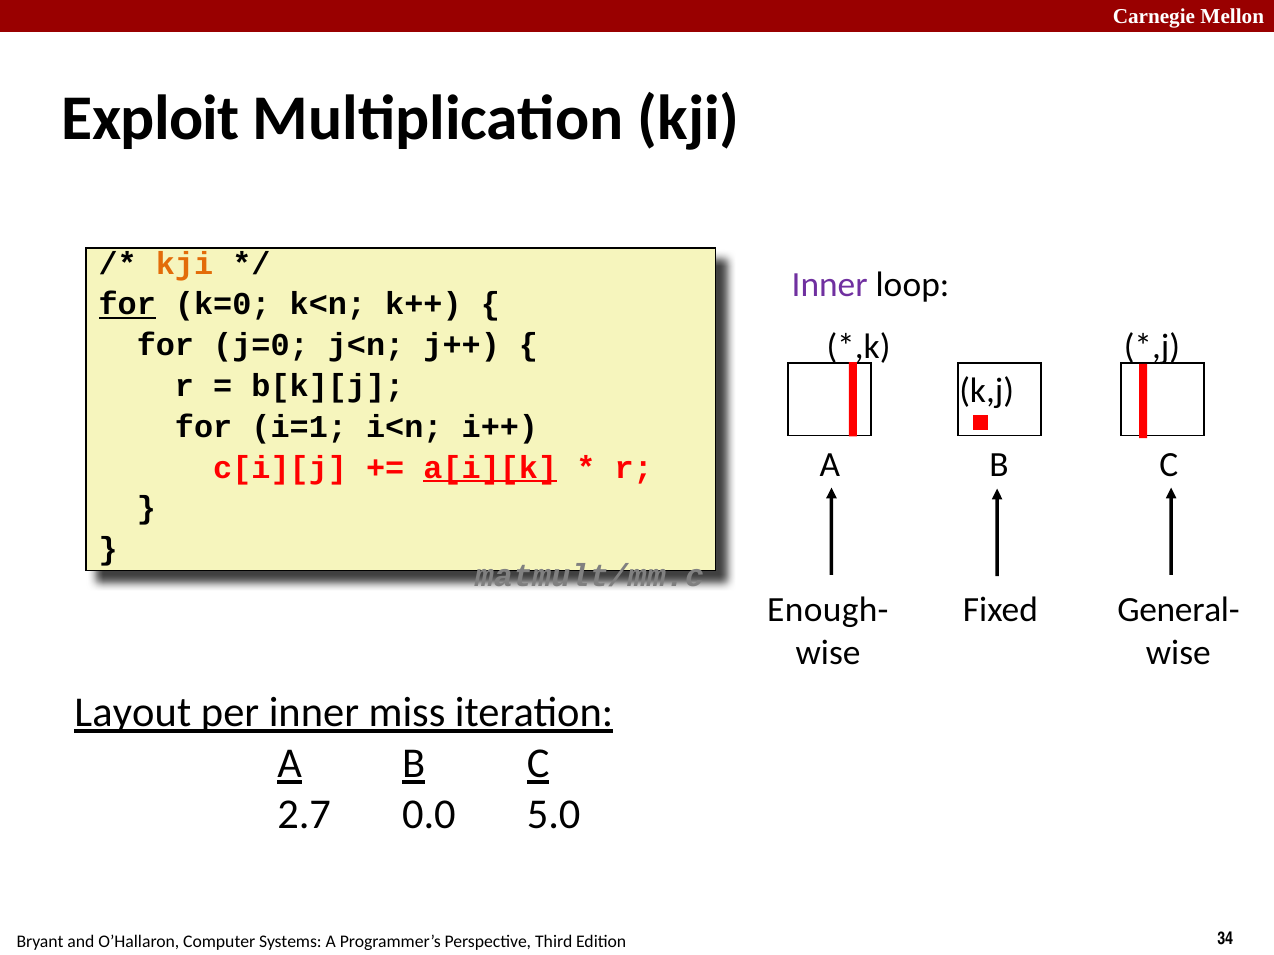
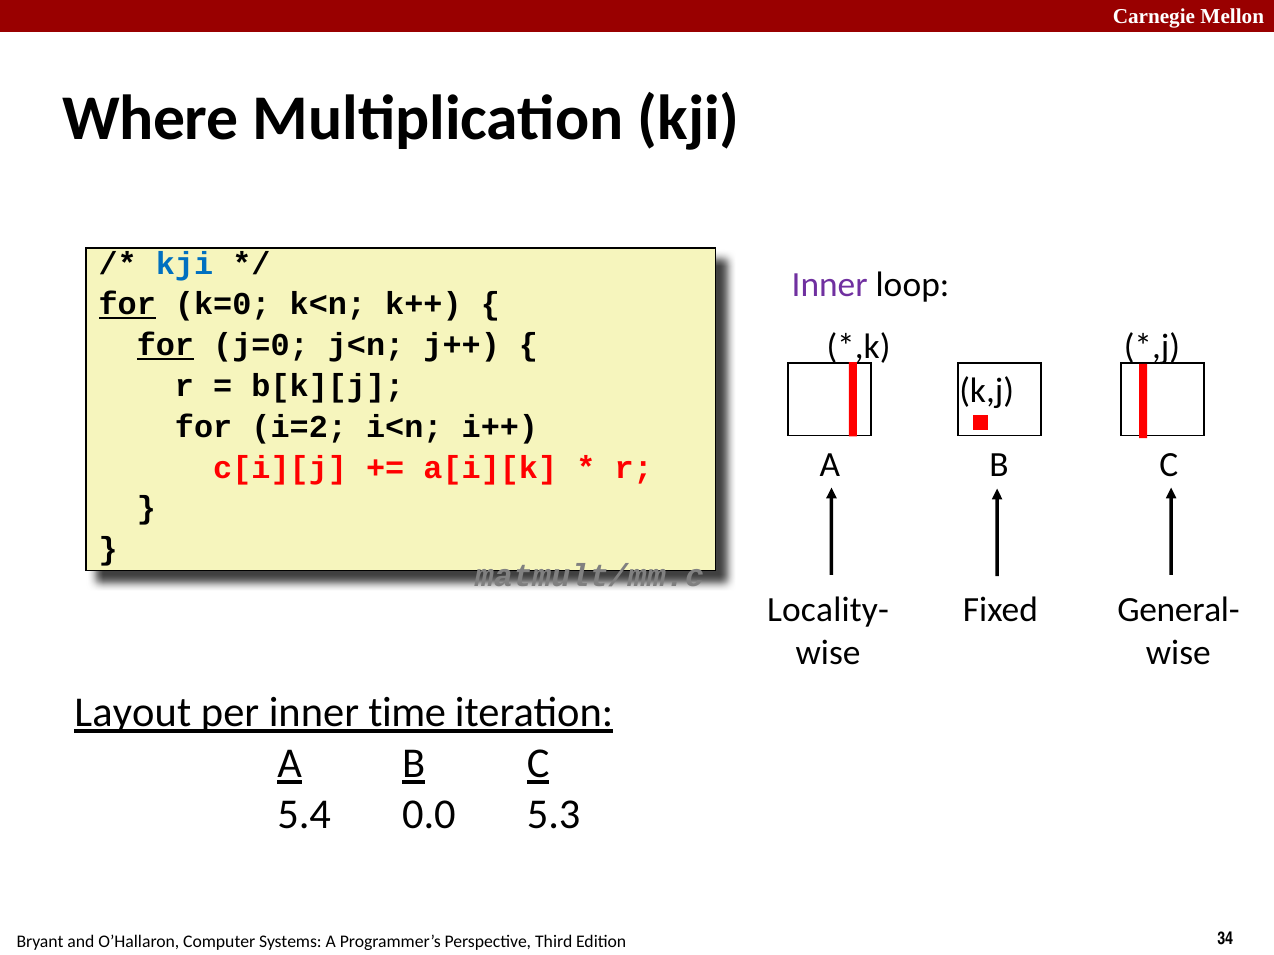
Exploit: Exploit -> Where (151, 118)
kji colour: orange -> blue (185, 264)
for underline: none -> present (165, 345)
i=1: i=1 -> i=2 (299, 427)
a[i][k underline: present -> none (490, 468)
Enough-: Enough- -> Locality- (828, 610)
miss: miss -> time (407, 713)
2.7: 2.7 -> 5.4 (304, 815)
5.0: 5.0 -> 5.3 (554, 815)
